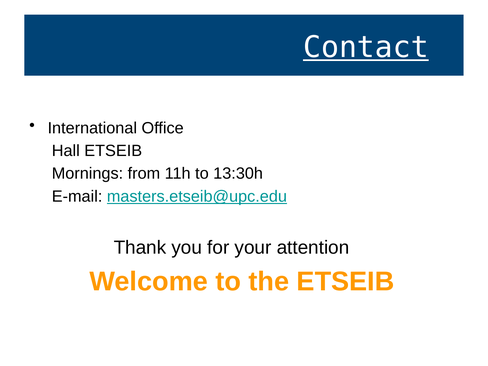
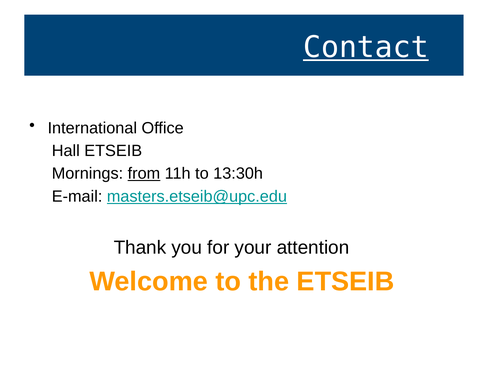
from underline: none -> present (144, 174)
